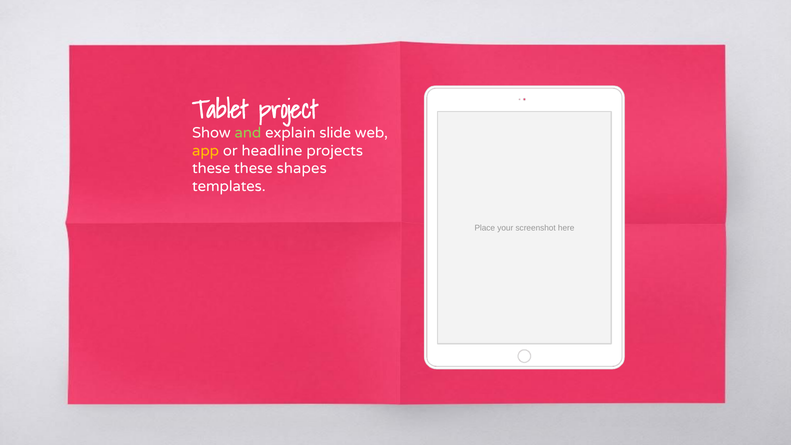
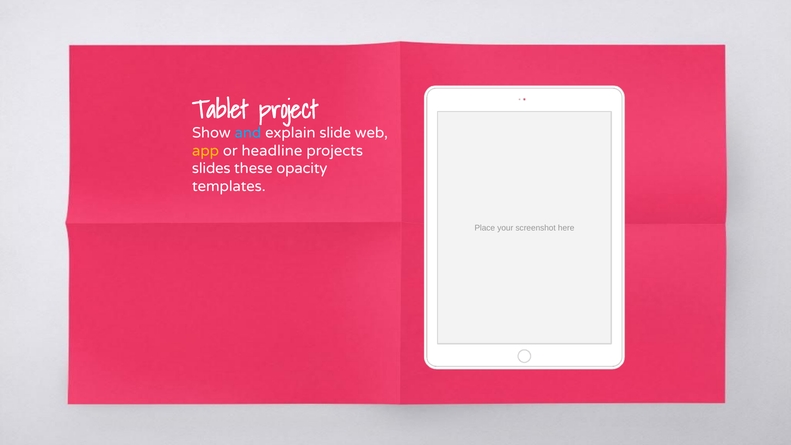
and colour: light green -> light blue (248, 133)
these: these -> slides (211, 168)
shapes: shapes -> opacity (302, 168)
